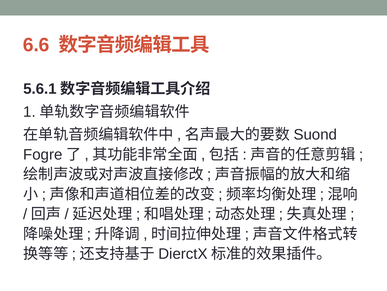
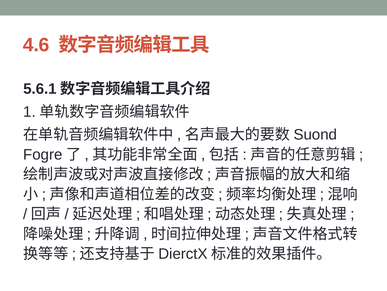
6.6: 6.6 -> 4.6 (36, 45)
